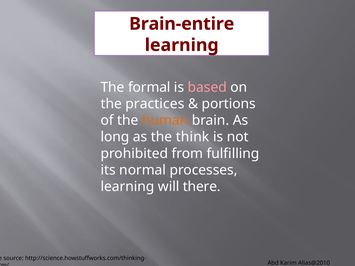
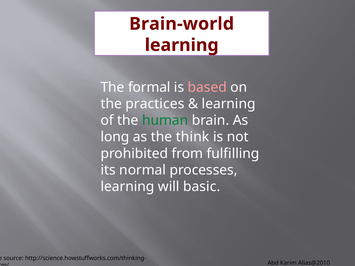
Brain-entire: Brain-entire -> Brain-world (182, 24)
portions: portions -> learning (229, 104)
human colour: orange -> green (165, 120)
there: there -> basic (202, 187)
